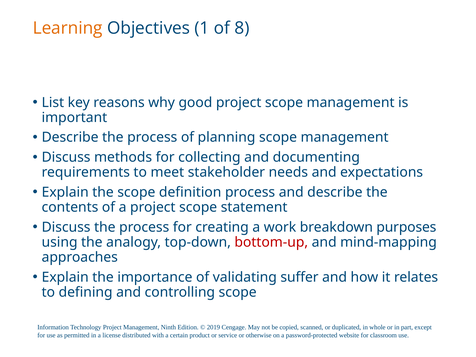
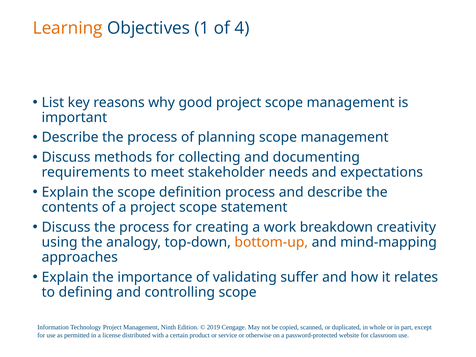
8: 8 -> 4 (242, 28)
purposes: purposes -> creativity (406, 227)
bottom-up colour: red -> orange (271, 242)
